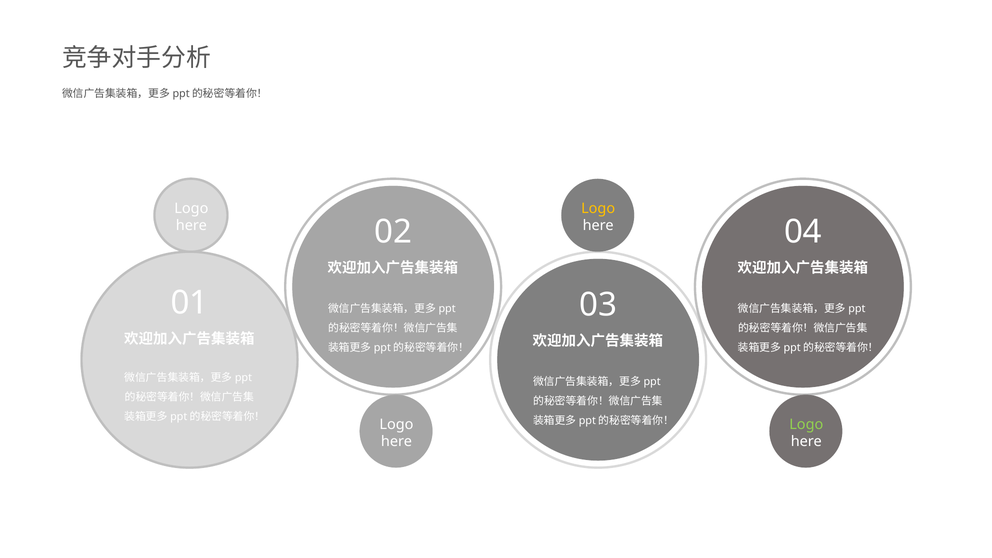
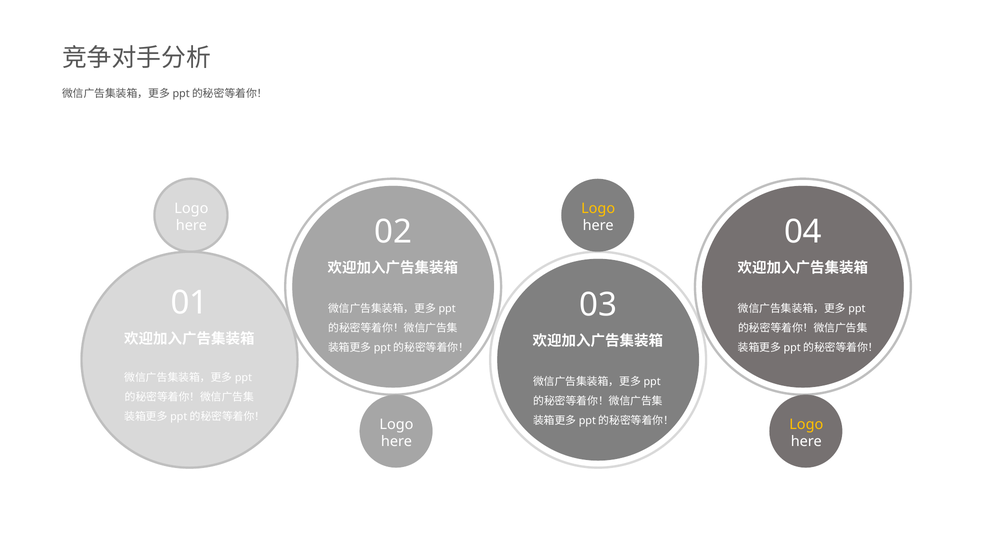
Logo colour: light green -> yellow (806, 424)
